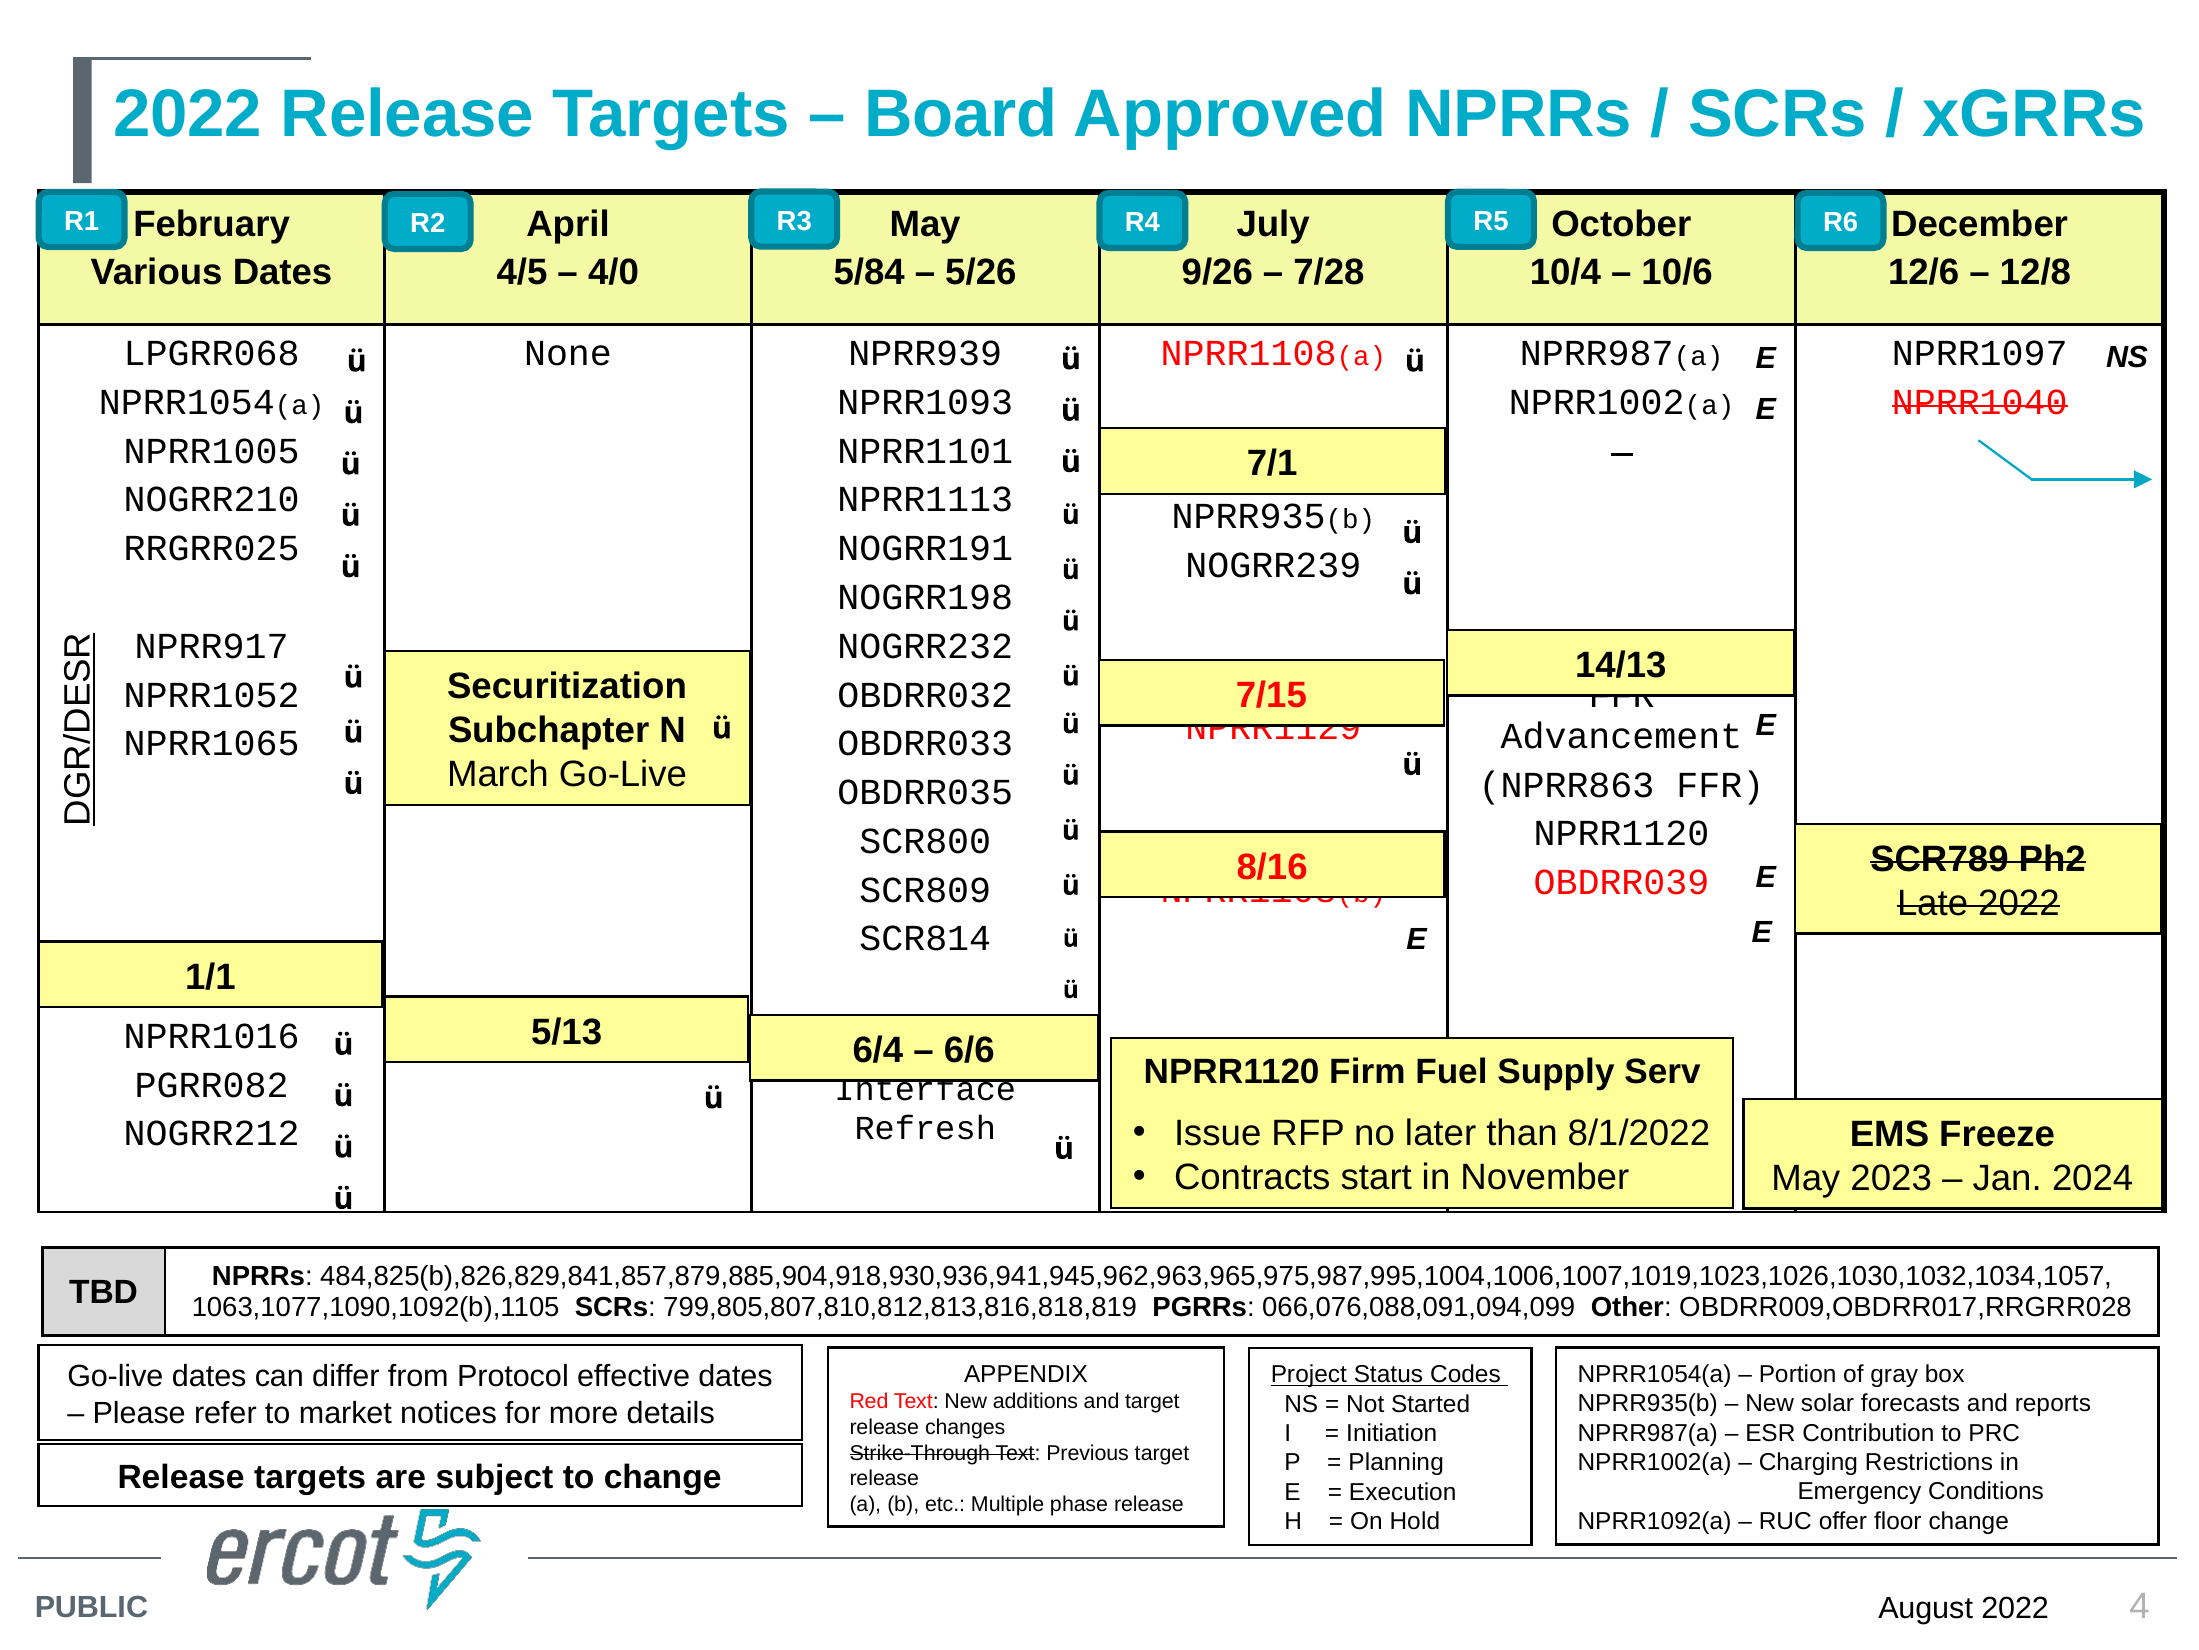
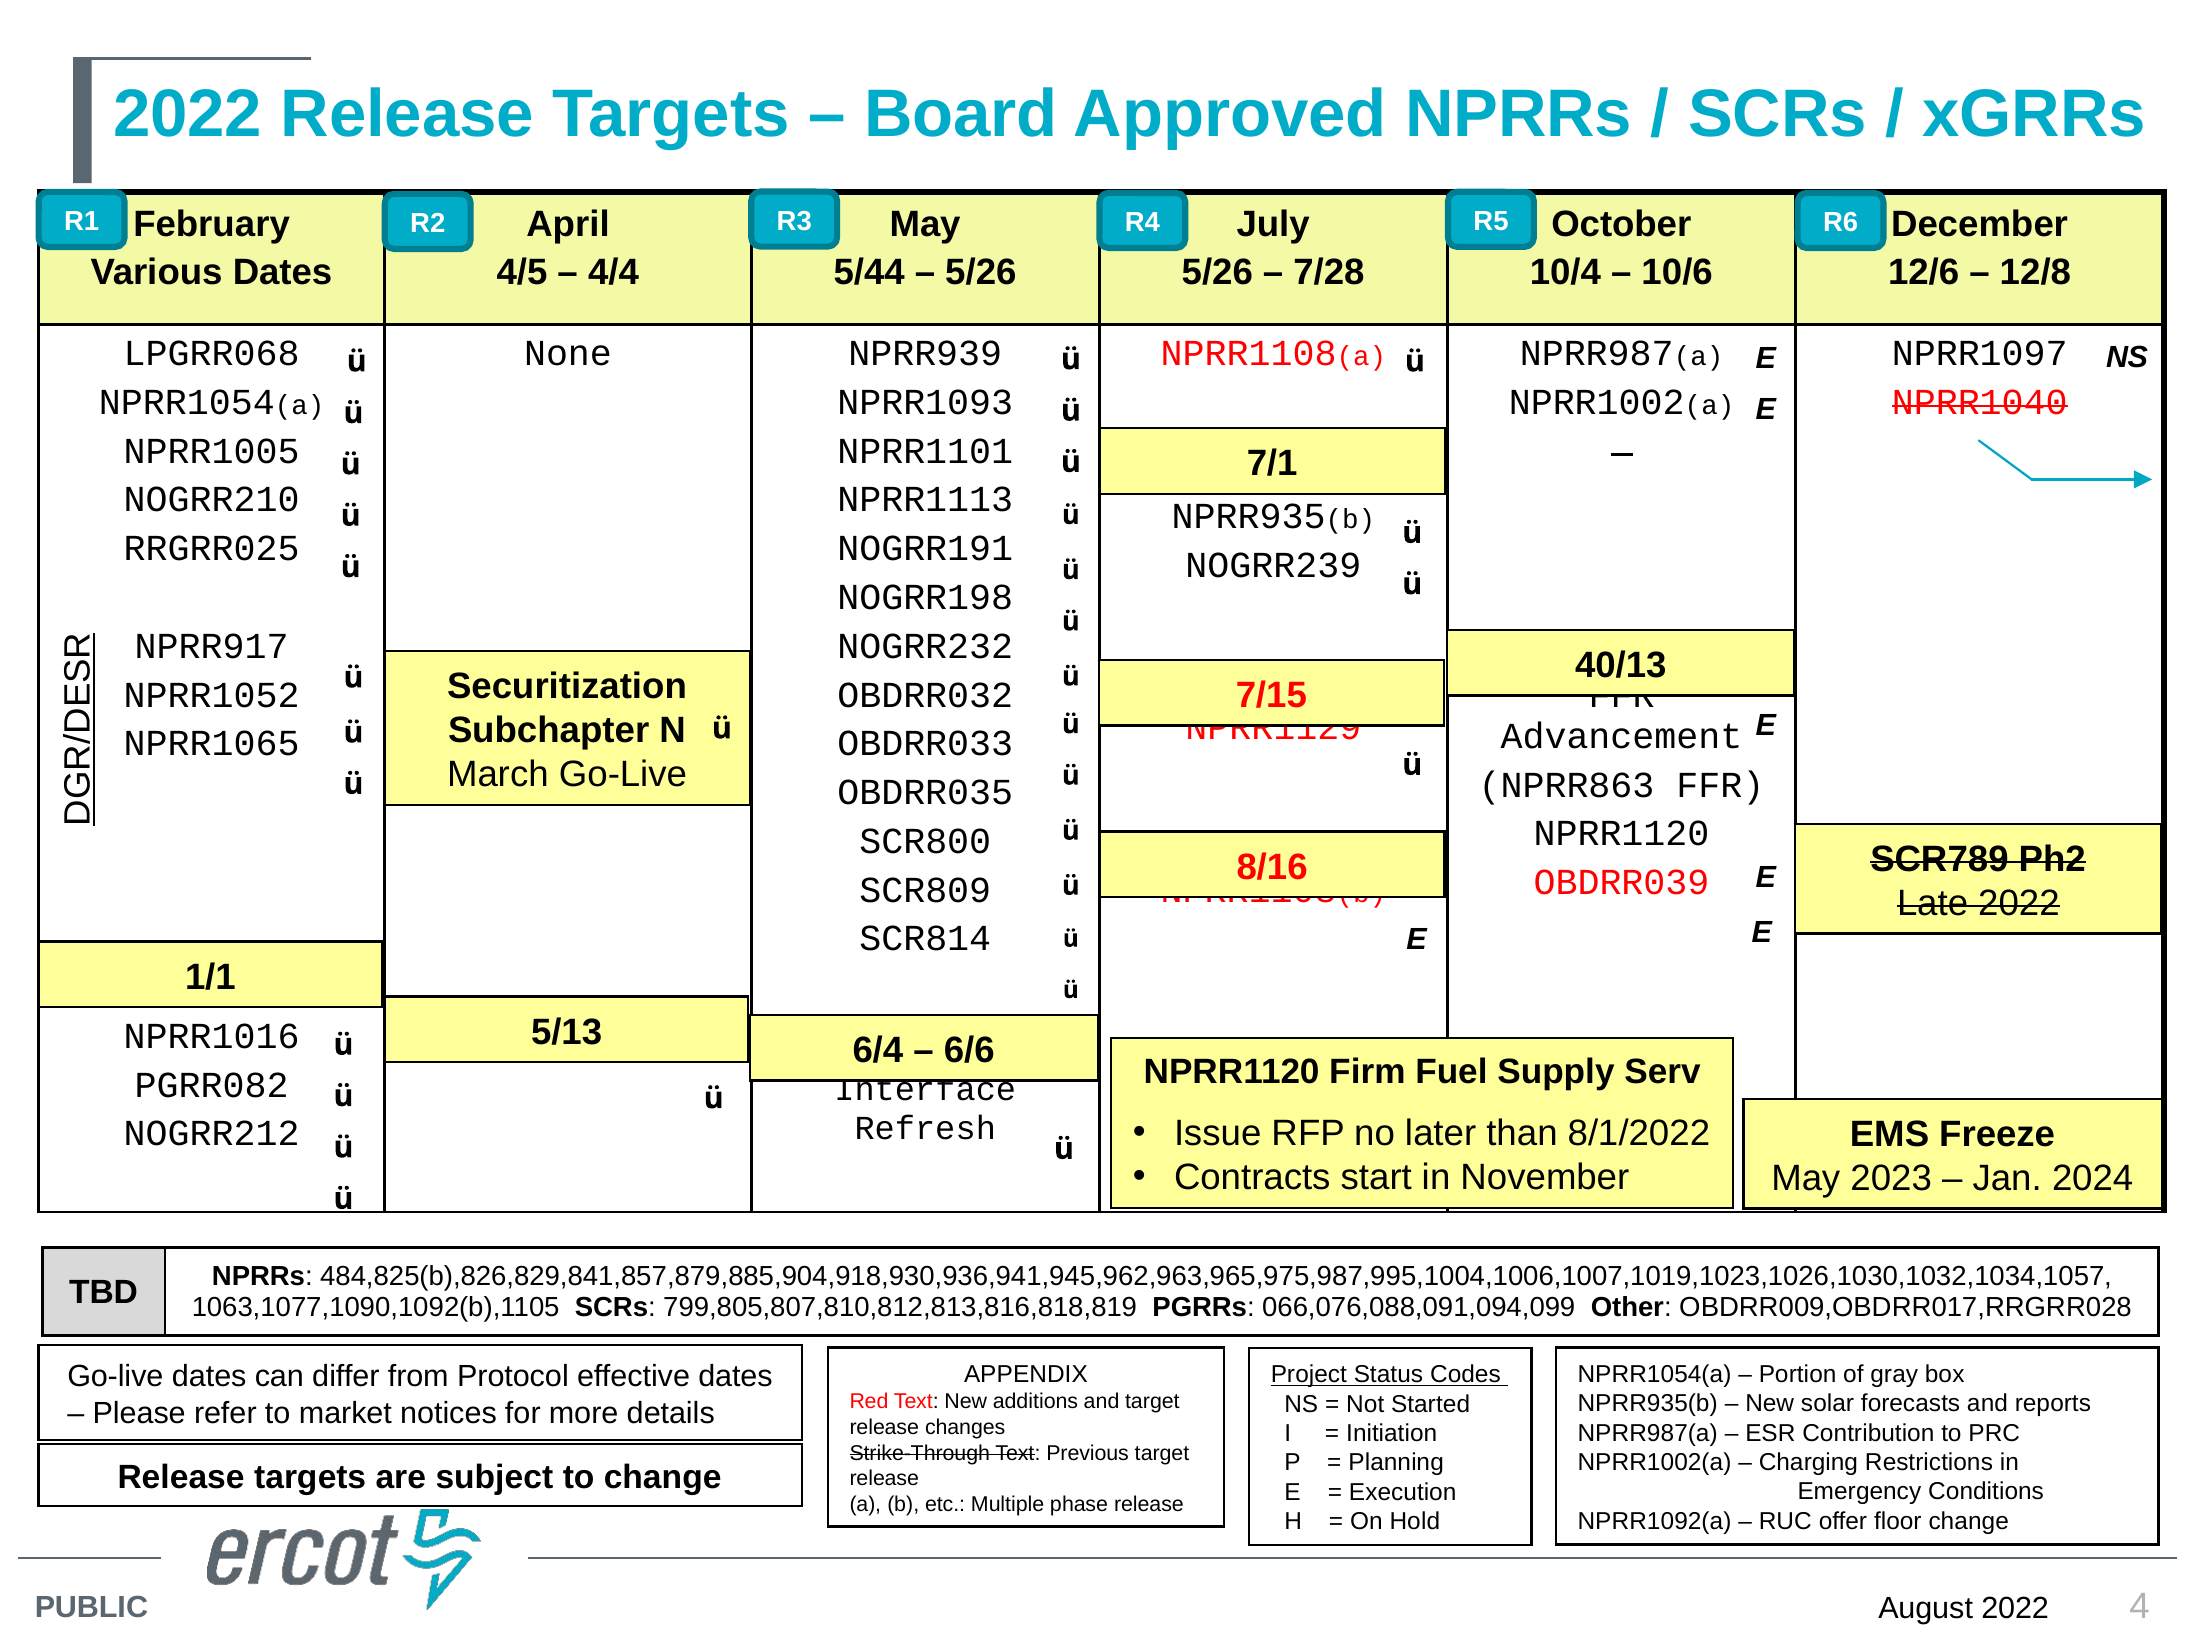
4/0: 4/0 -> 4/4 (613, 273)
5/84: 5/84 -> 5/44 (869, 273)
9/26: 9/26 -> 5/26 (1217, 273)
14/13: 14/13 -> 40/13 (1621, 665)
